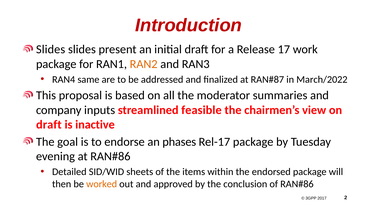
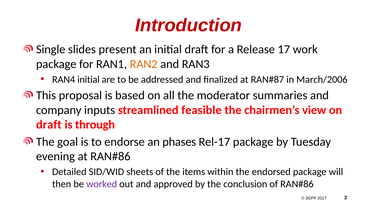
Slides: Slides -> Single (51, 50)
RAN4 same: same -> initial (88, 80)
March/2022: March/2022 -> March/2006 (322, 80)
inactive: inactive -> through (95, 125)
worked colour: orange -> purple (102, 184)
